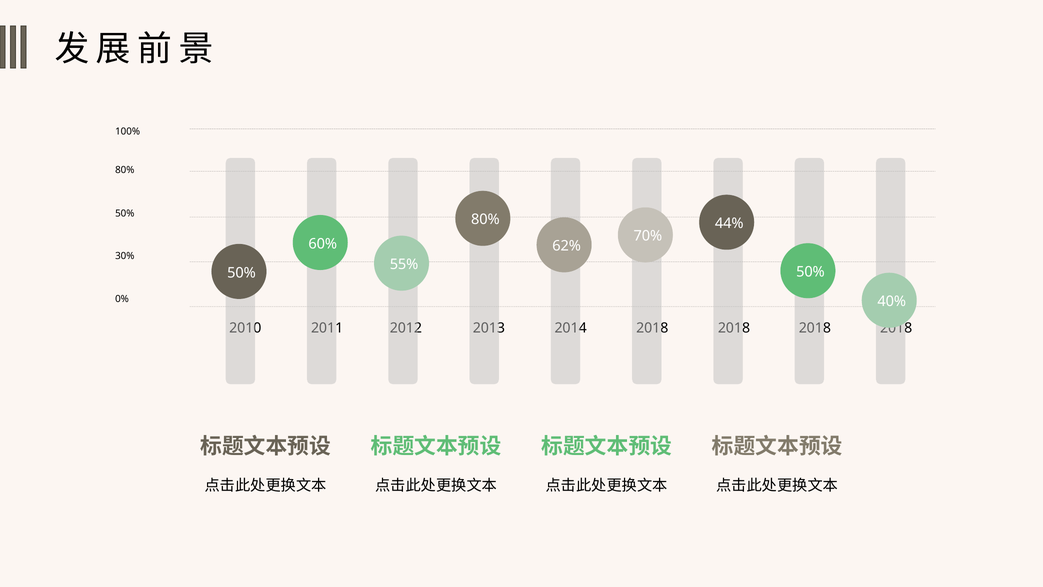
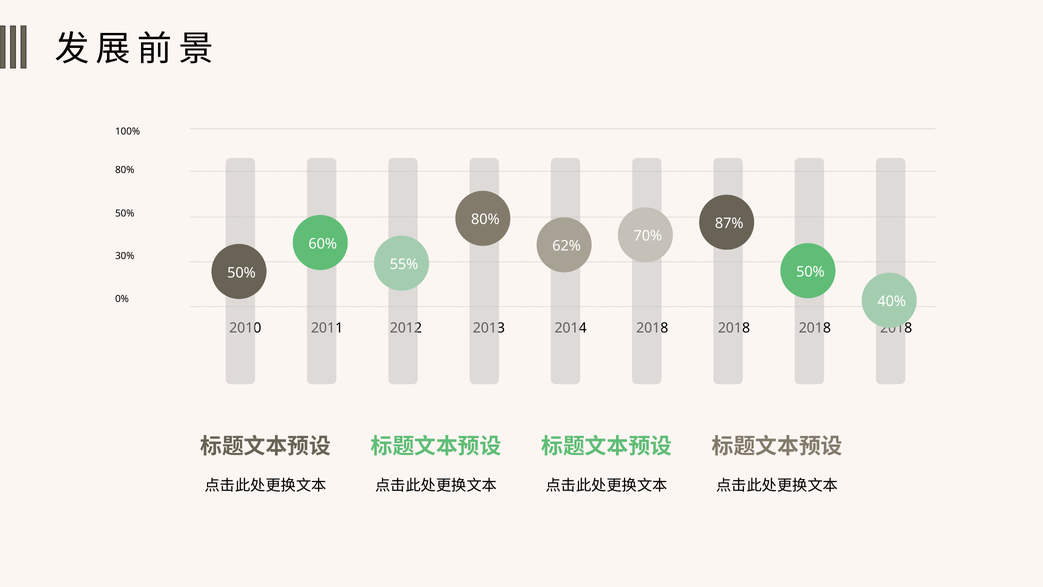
44%: 44% -> 87% (729, 223)
